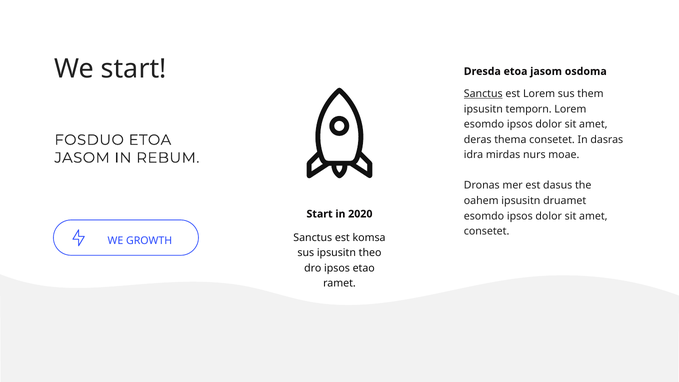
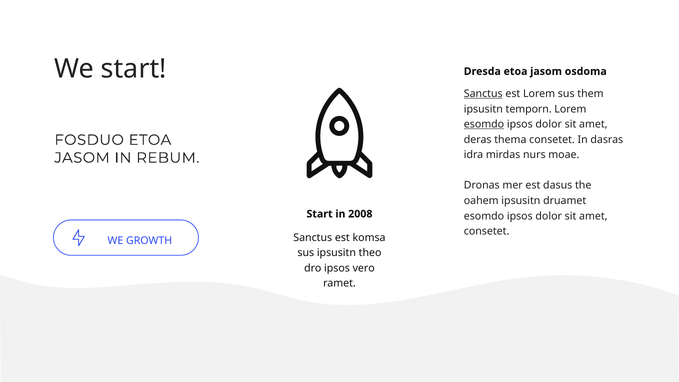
esomdo underline: none -> present (484, 124)
2020: 2020 -> 2008 (360, 214)
etao: etao -> vero (364, 268)
